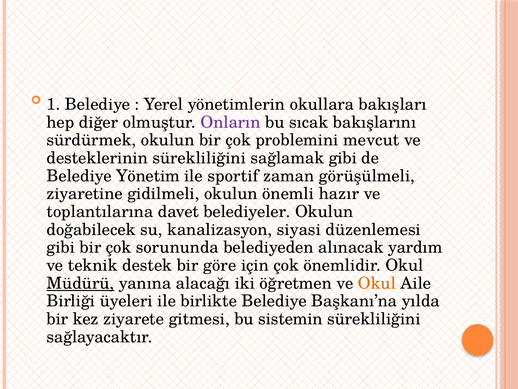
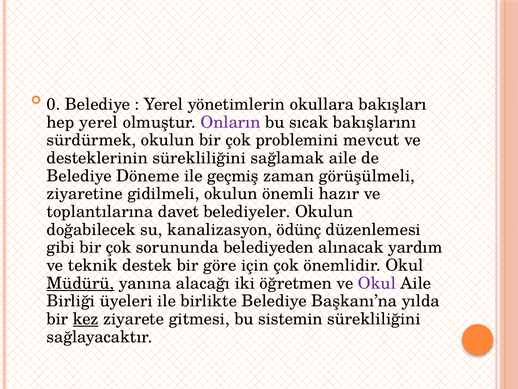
1: 1 -> 0 (53, 104)
hep diğer: diğer -> yerel (99, 122)
sağlamak gibi: gibi -> aile (343, 158)
Yönetim: Yönetim -> Döneme (148, 176)
sportif: sportif -> geçmiş (233, 176)
siyasi: siyasi -> ödünç (299, 229)
Okul colour: orange -> purple (377, 283)
kez underline: none -> present (86, 319)
